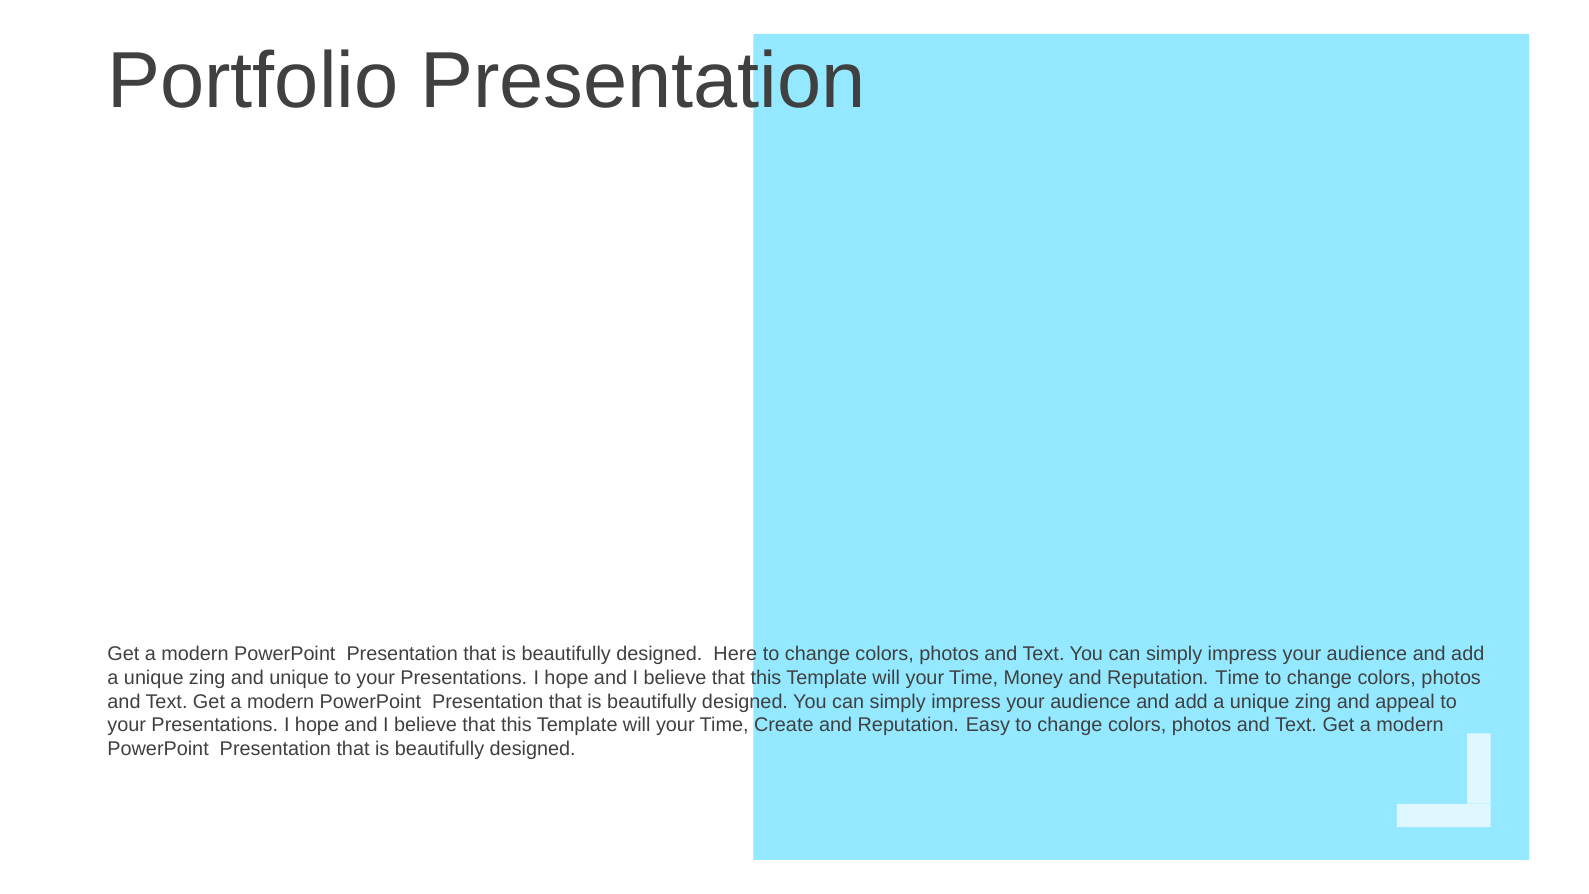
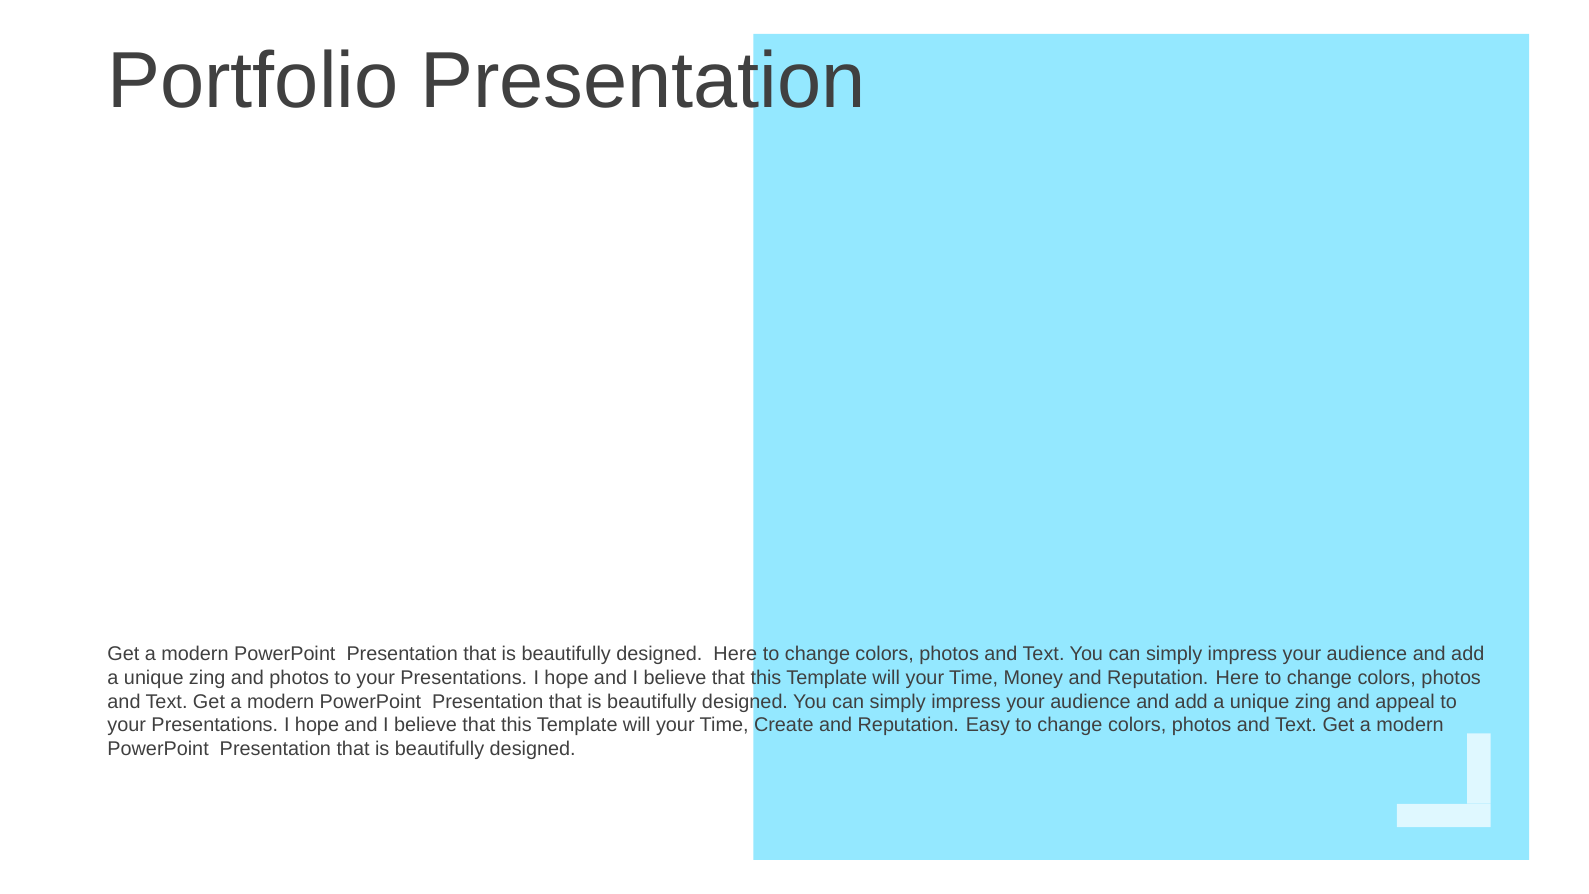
and unique: unique -> photos (299, 678)
Reputation Time: Time -> Here (1237, 678)
